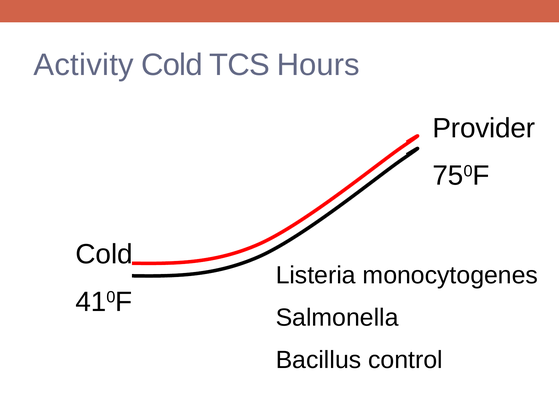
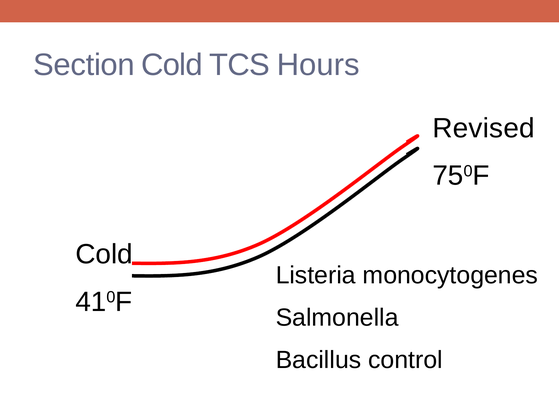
Activity: Activity -> Section (84, 65)
Provider: Provider -> Revised (484, 128)
